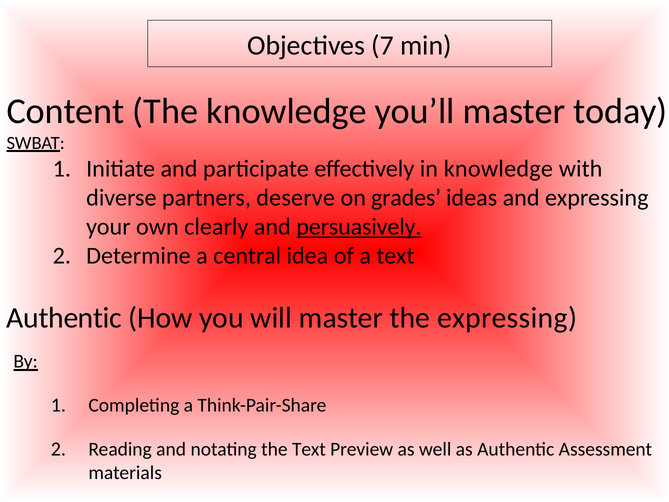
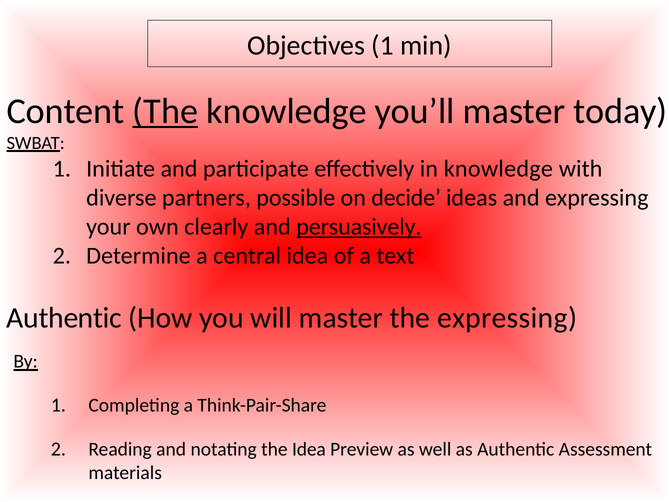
Objectives 7: 7 -> 1 (383, 45)
The underline: none -> present (165, 111)
deserve: deserve -> possible (296, 198)
grades: grades -> decide (406, 198)
the Text: Text -> Idea (309, 449)
